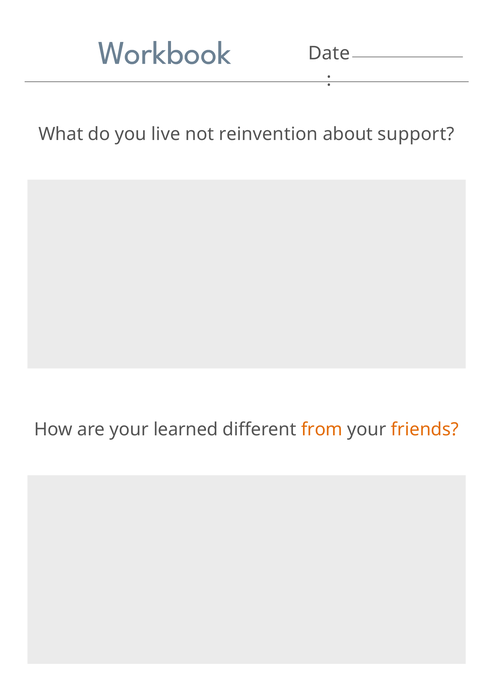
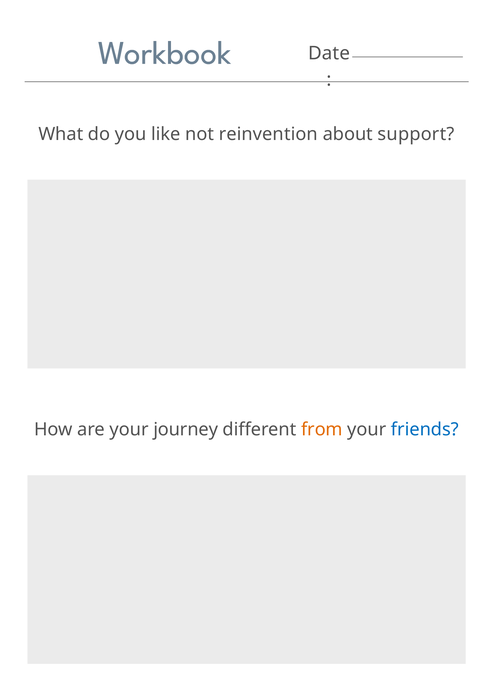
live: live -> like (166, 134)
learned: learned -> journey (186, 429)
friends colour: orange -> blue (425, 429)
